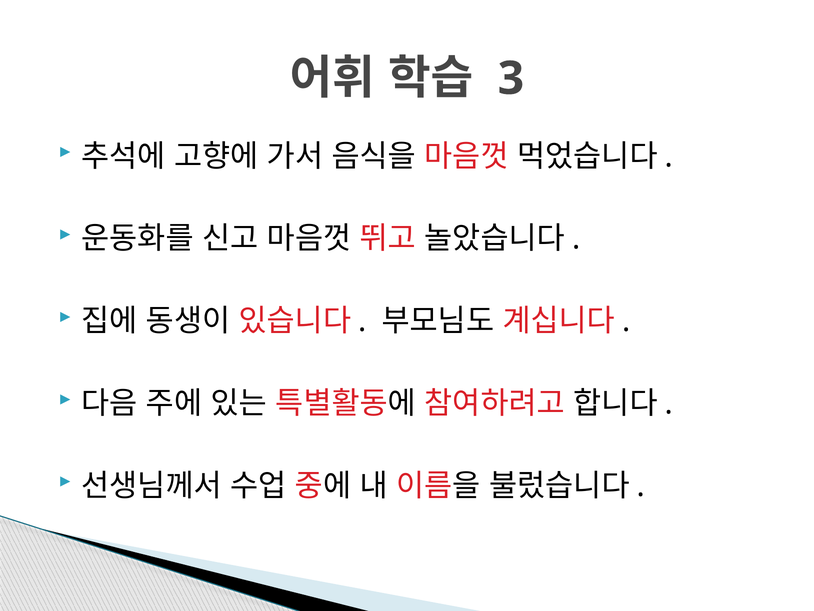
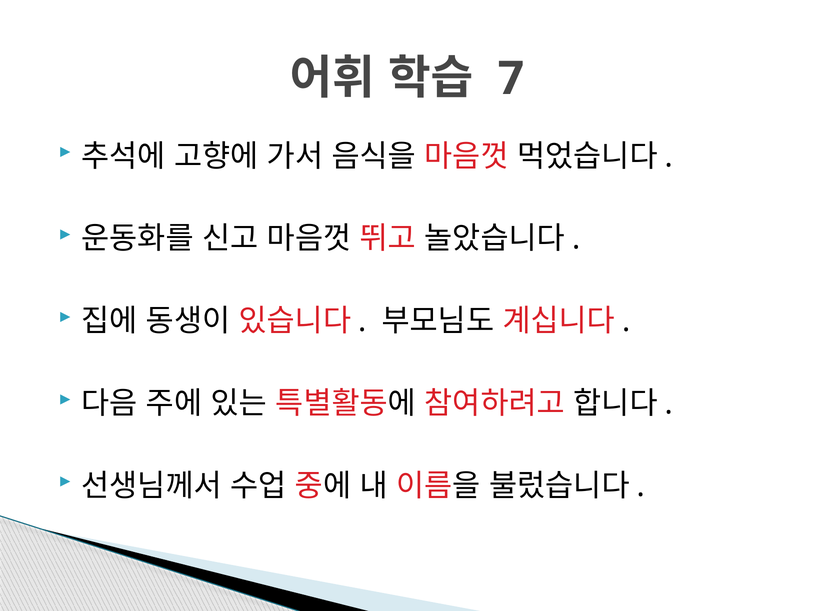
3: 3 -> 7 (511, 79)
